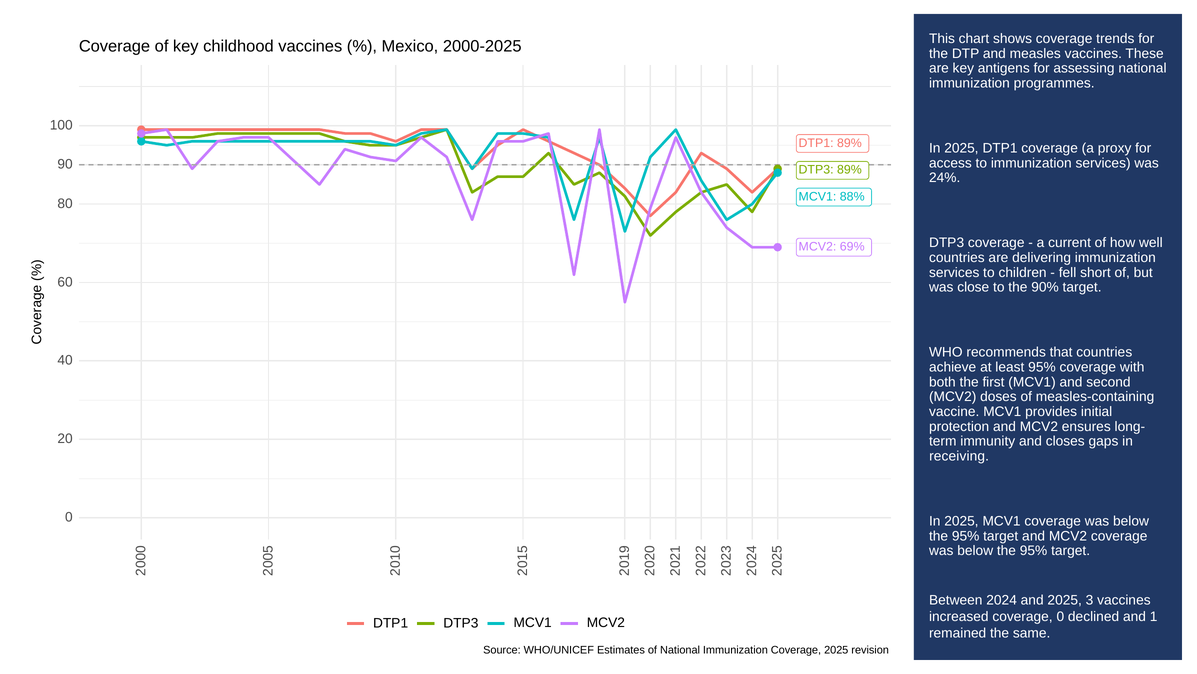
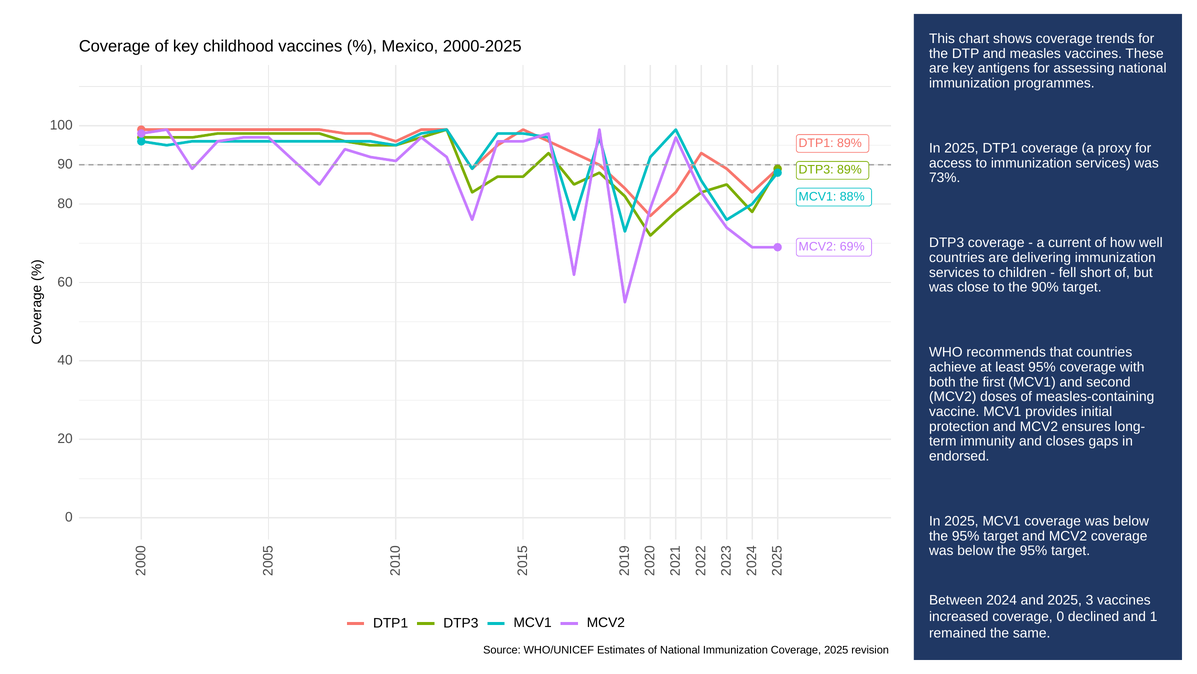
24%: 24% -> 73% (945, 178)
receiving: receiving -> endorsed (959, 456)
